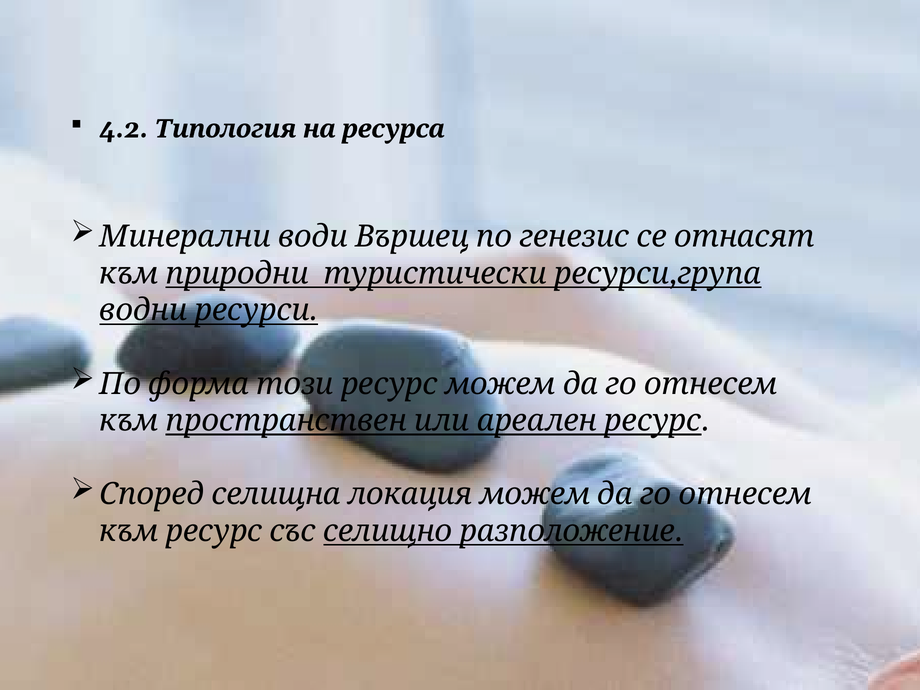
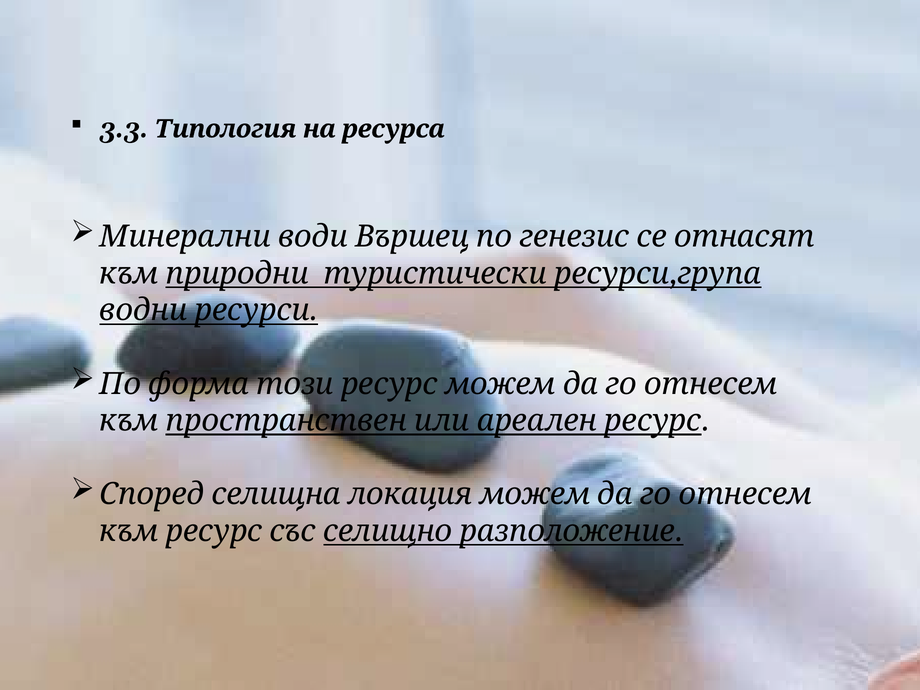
4.2: 4.2 -> 3.3 (124, 129)
